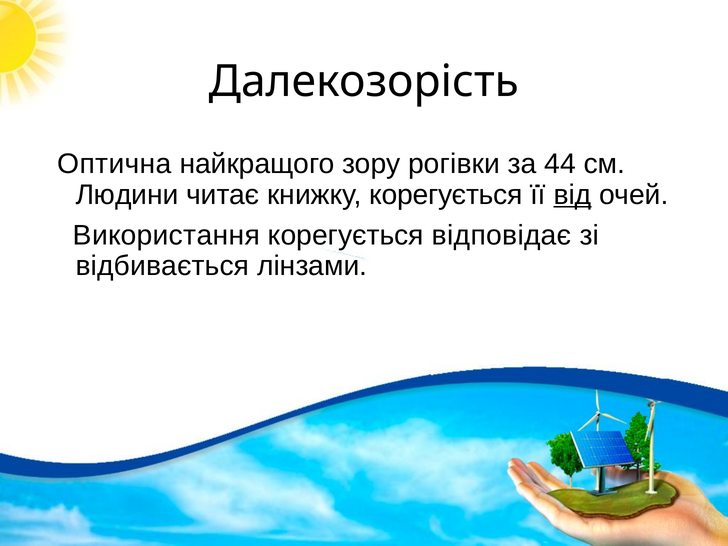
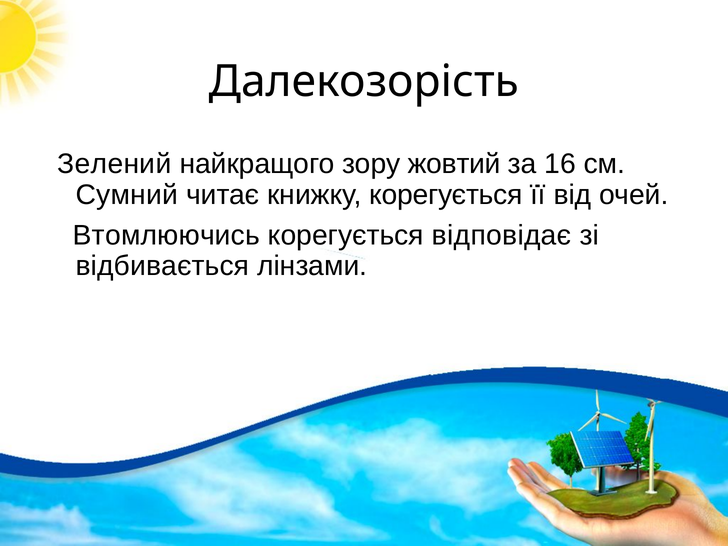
Оптична: Оптична -> Зелений (114, 164)
рогівки: рогівки -> жовтий (454, 164)
44: 44 -> 16 (560, 164)
Людини: Людини -> Сумний (127, 195)
від underline: present -> none (573, 195)
Використання: Використання -> Втомлюючись (166, 235)
